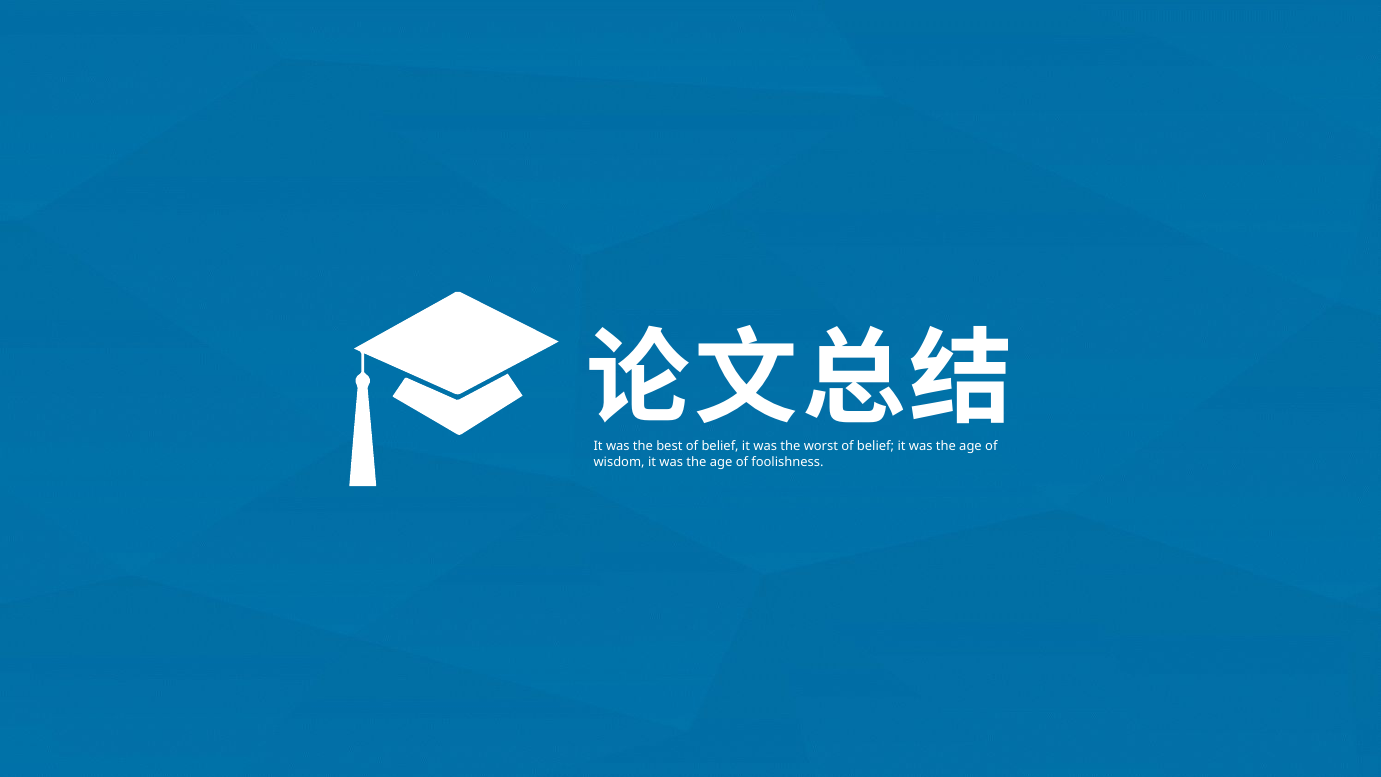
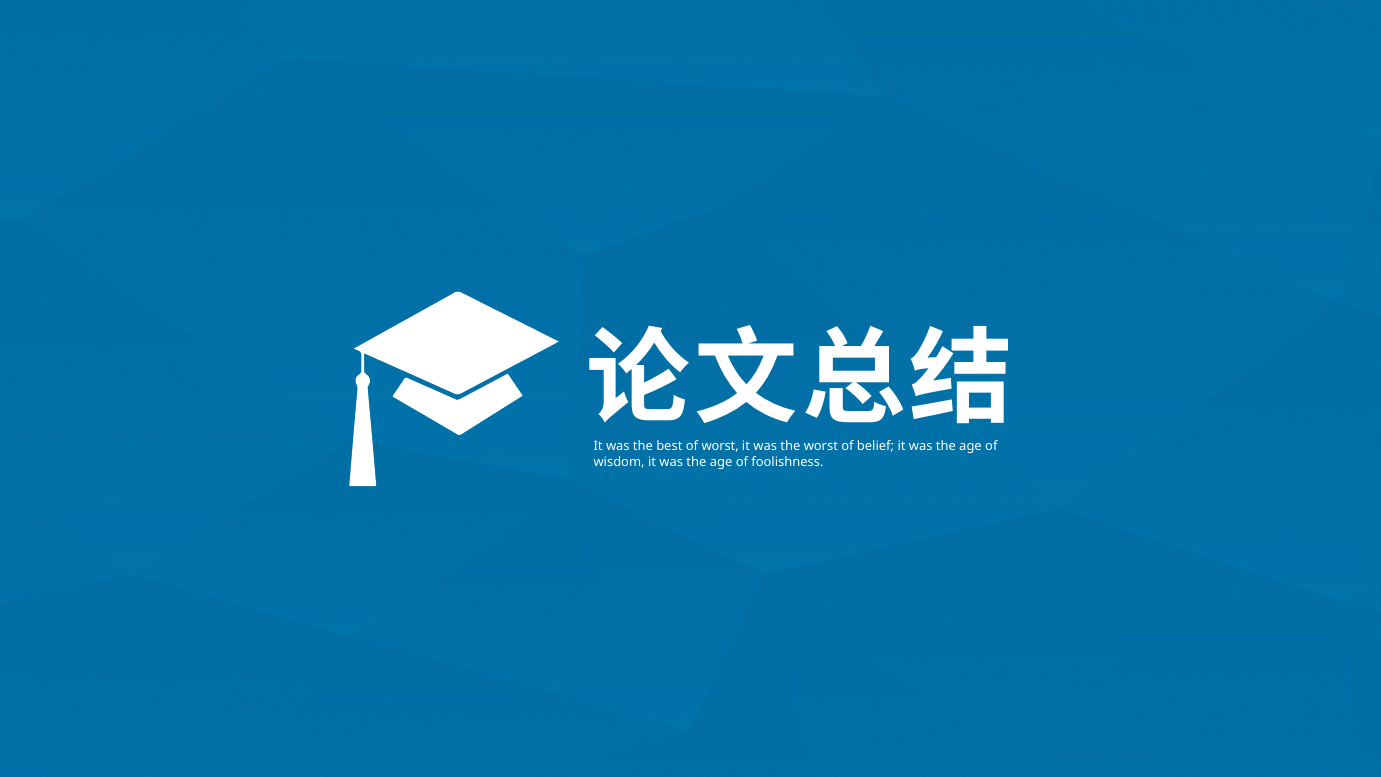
best of belief: belief -> worst (720, 446)
